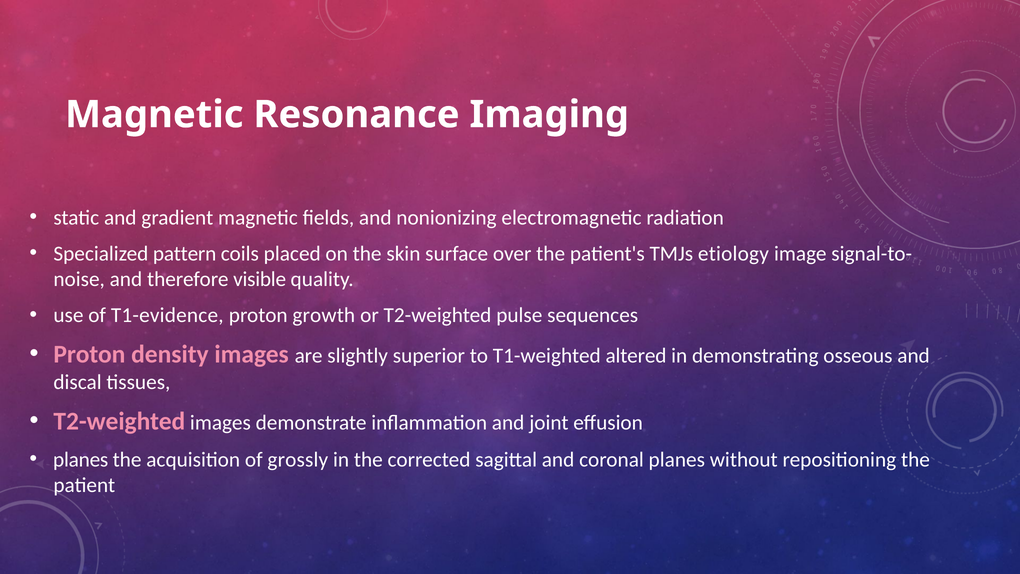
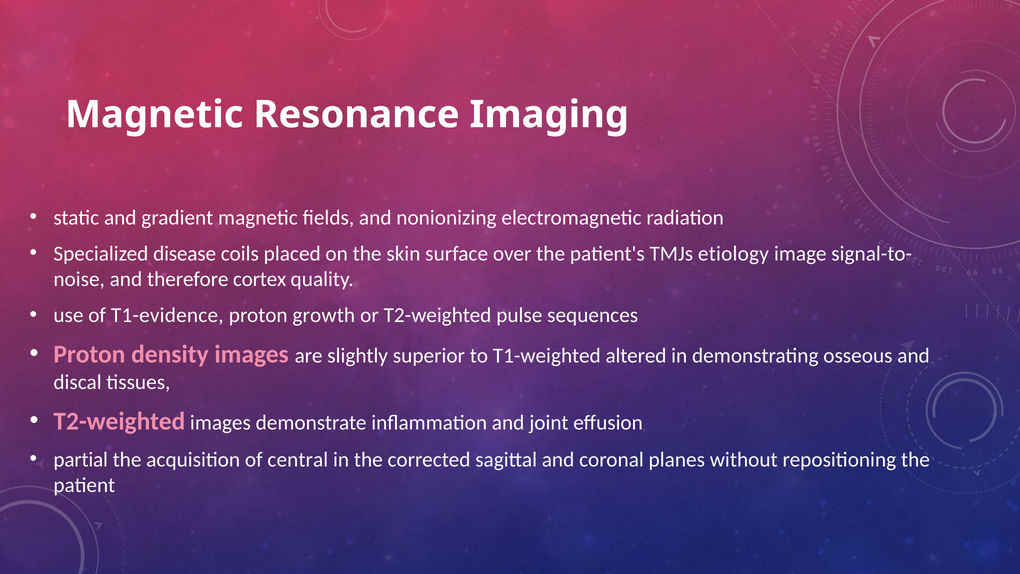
pattern: pattern -> disease (185, 254)
visible: visible -> cortex (260, 279)
planes: planes -> partial (81, 459)
grossly: grossly -> central (298, 459)
